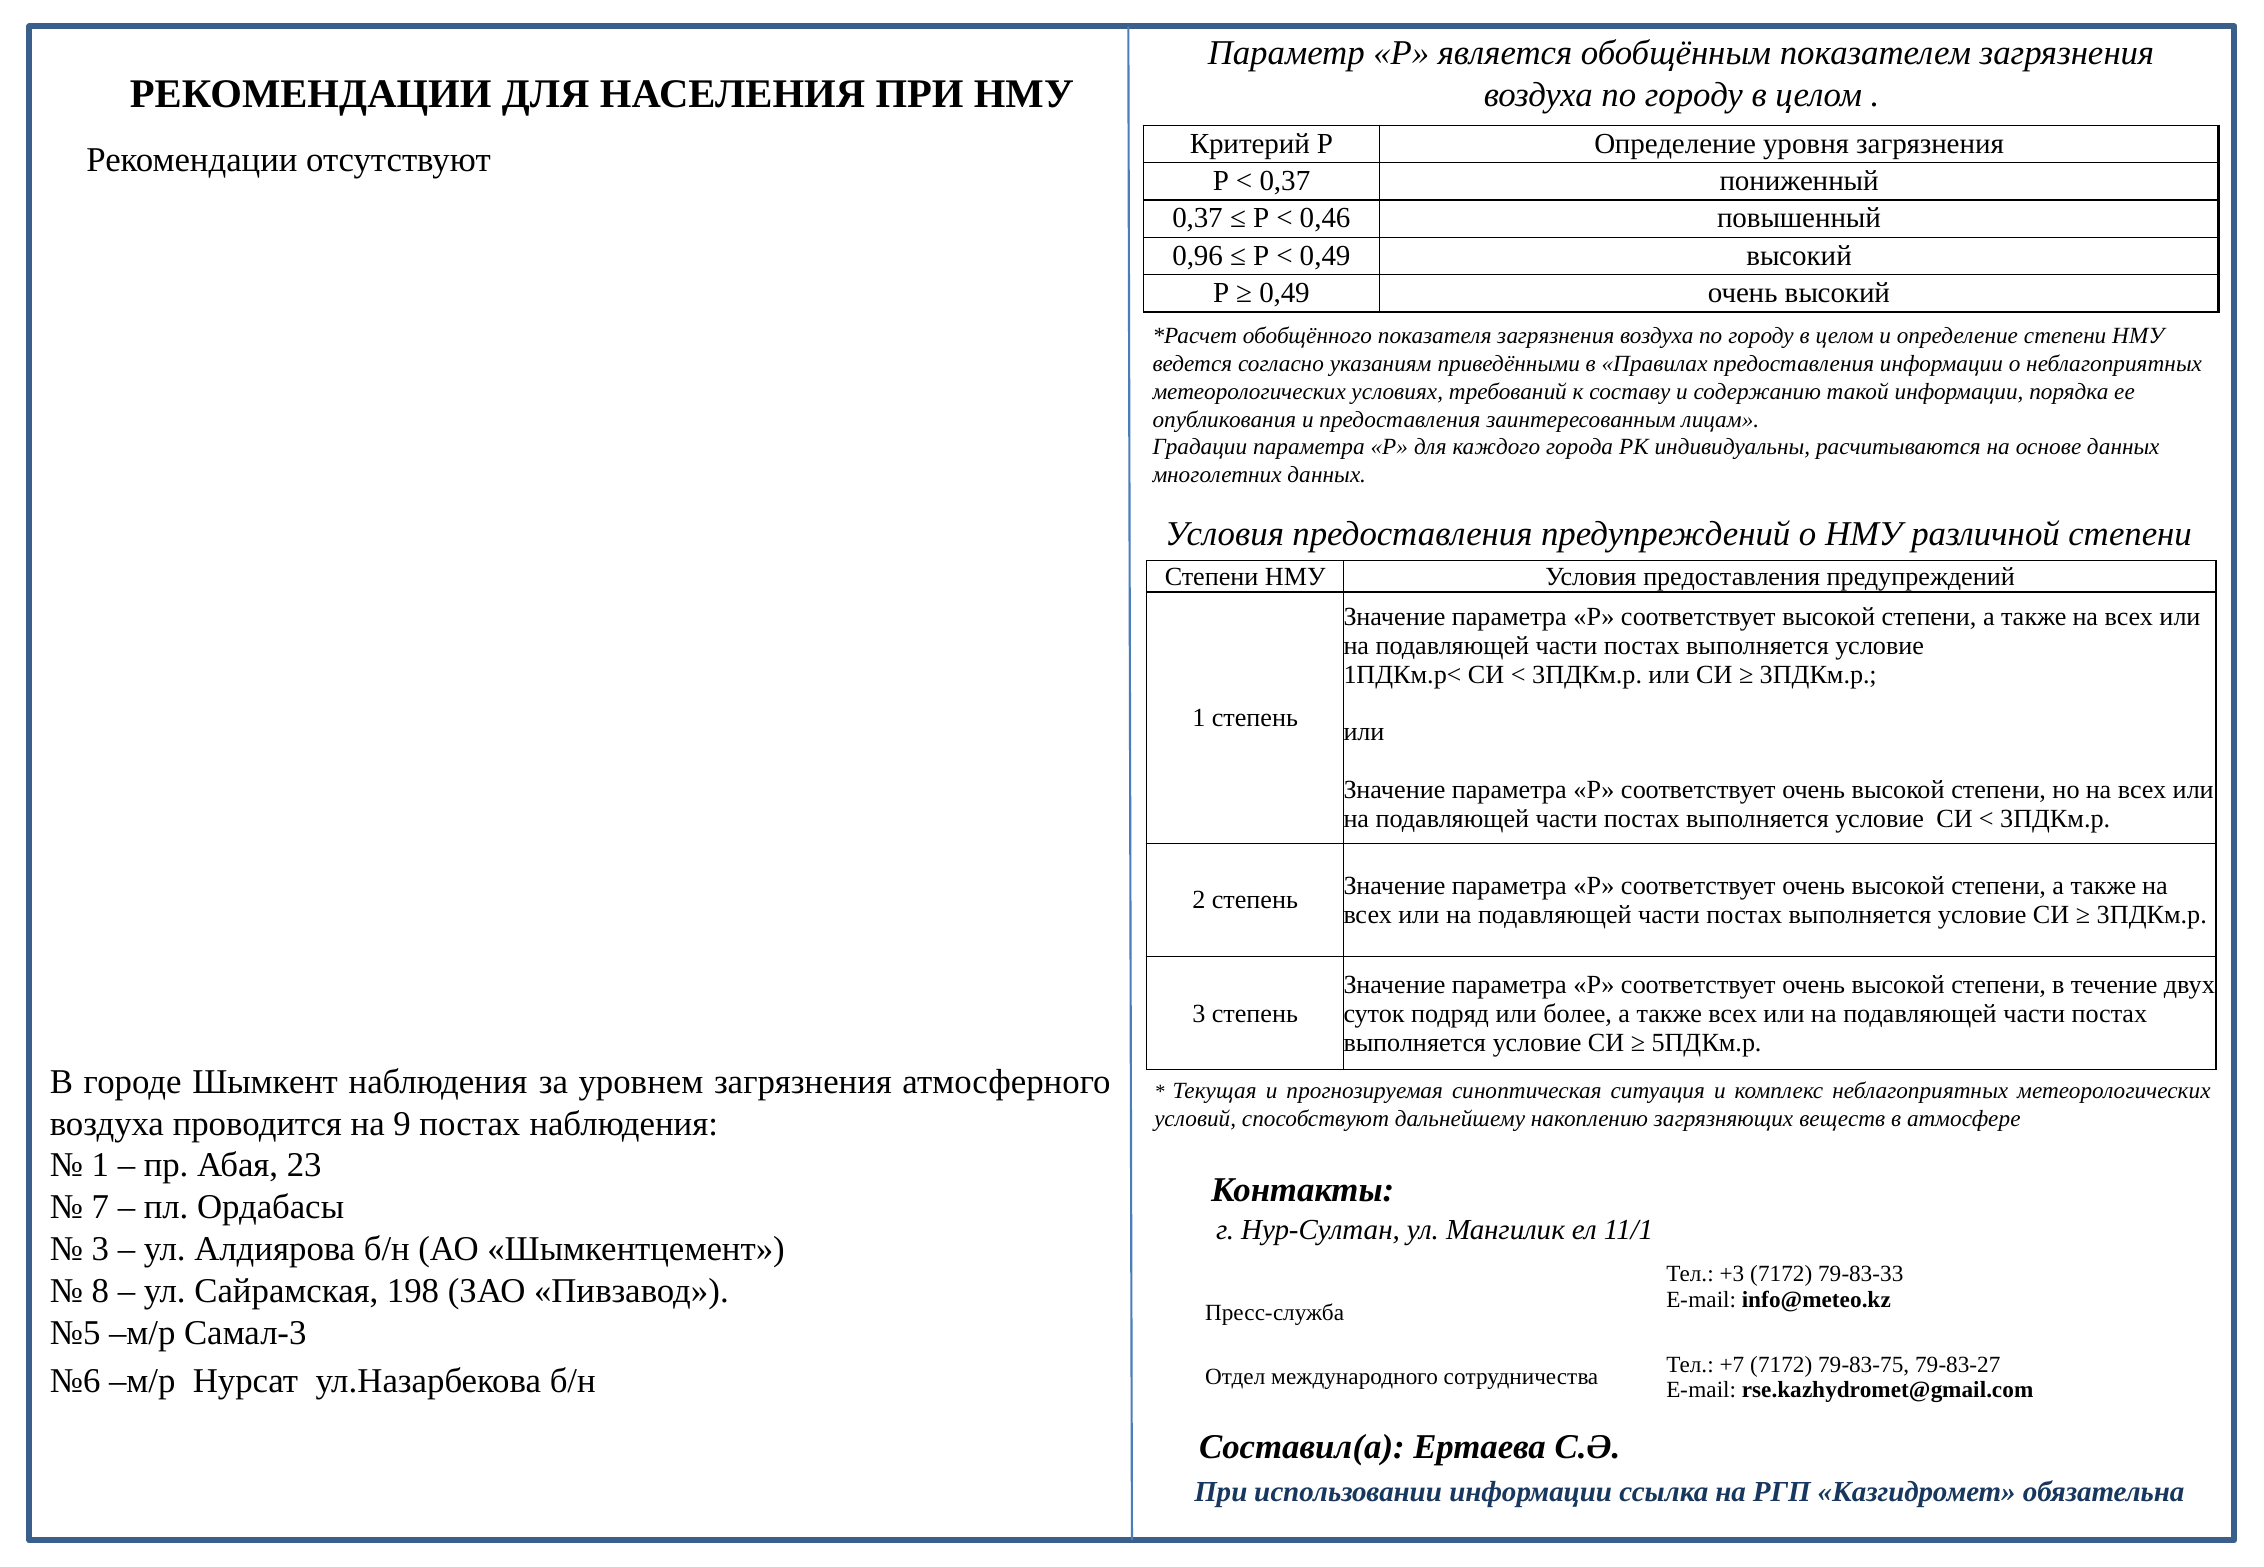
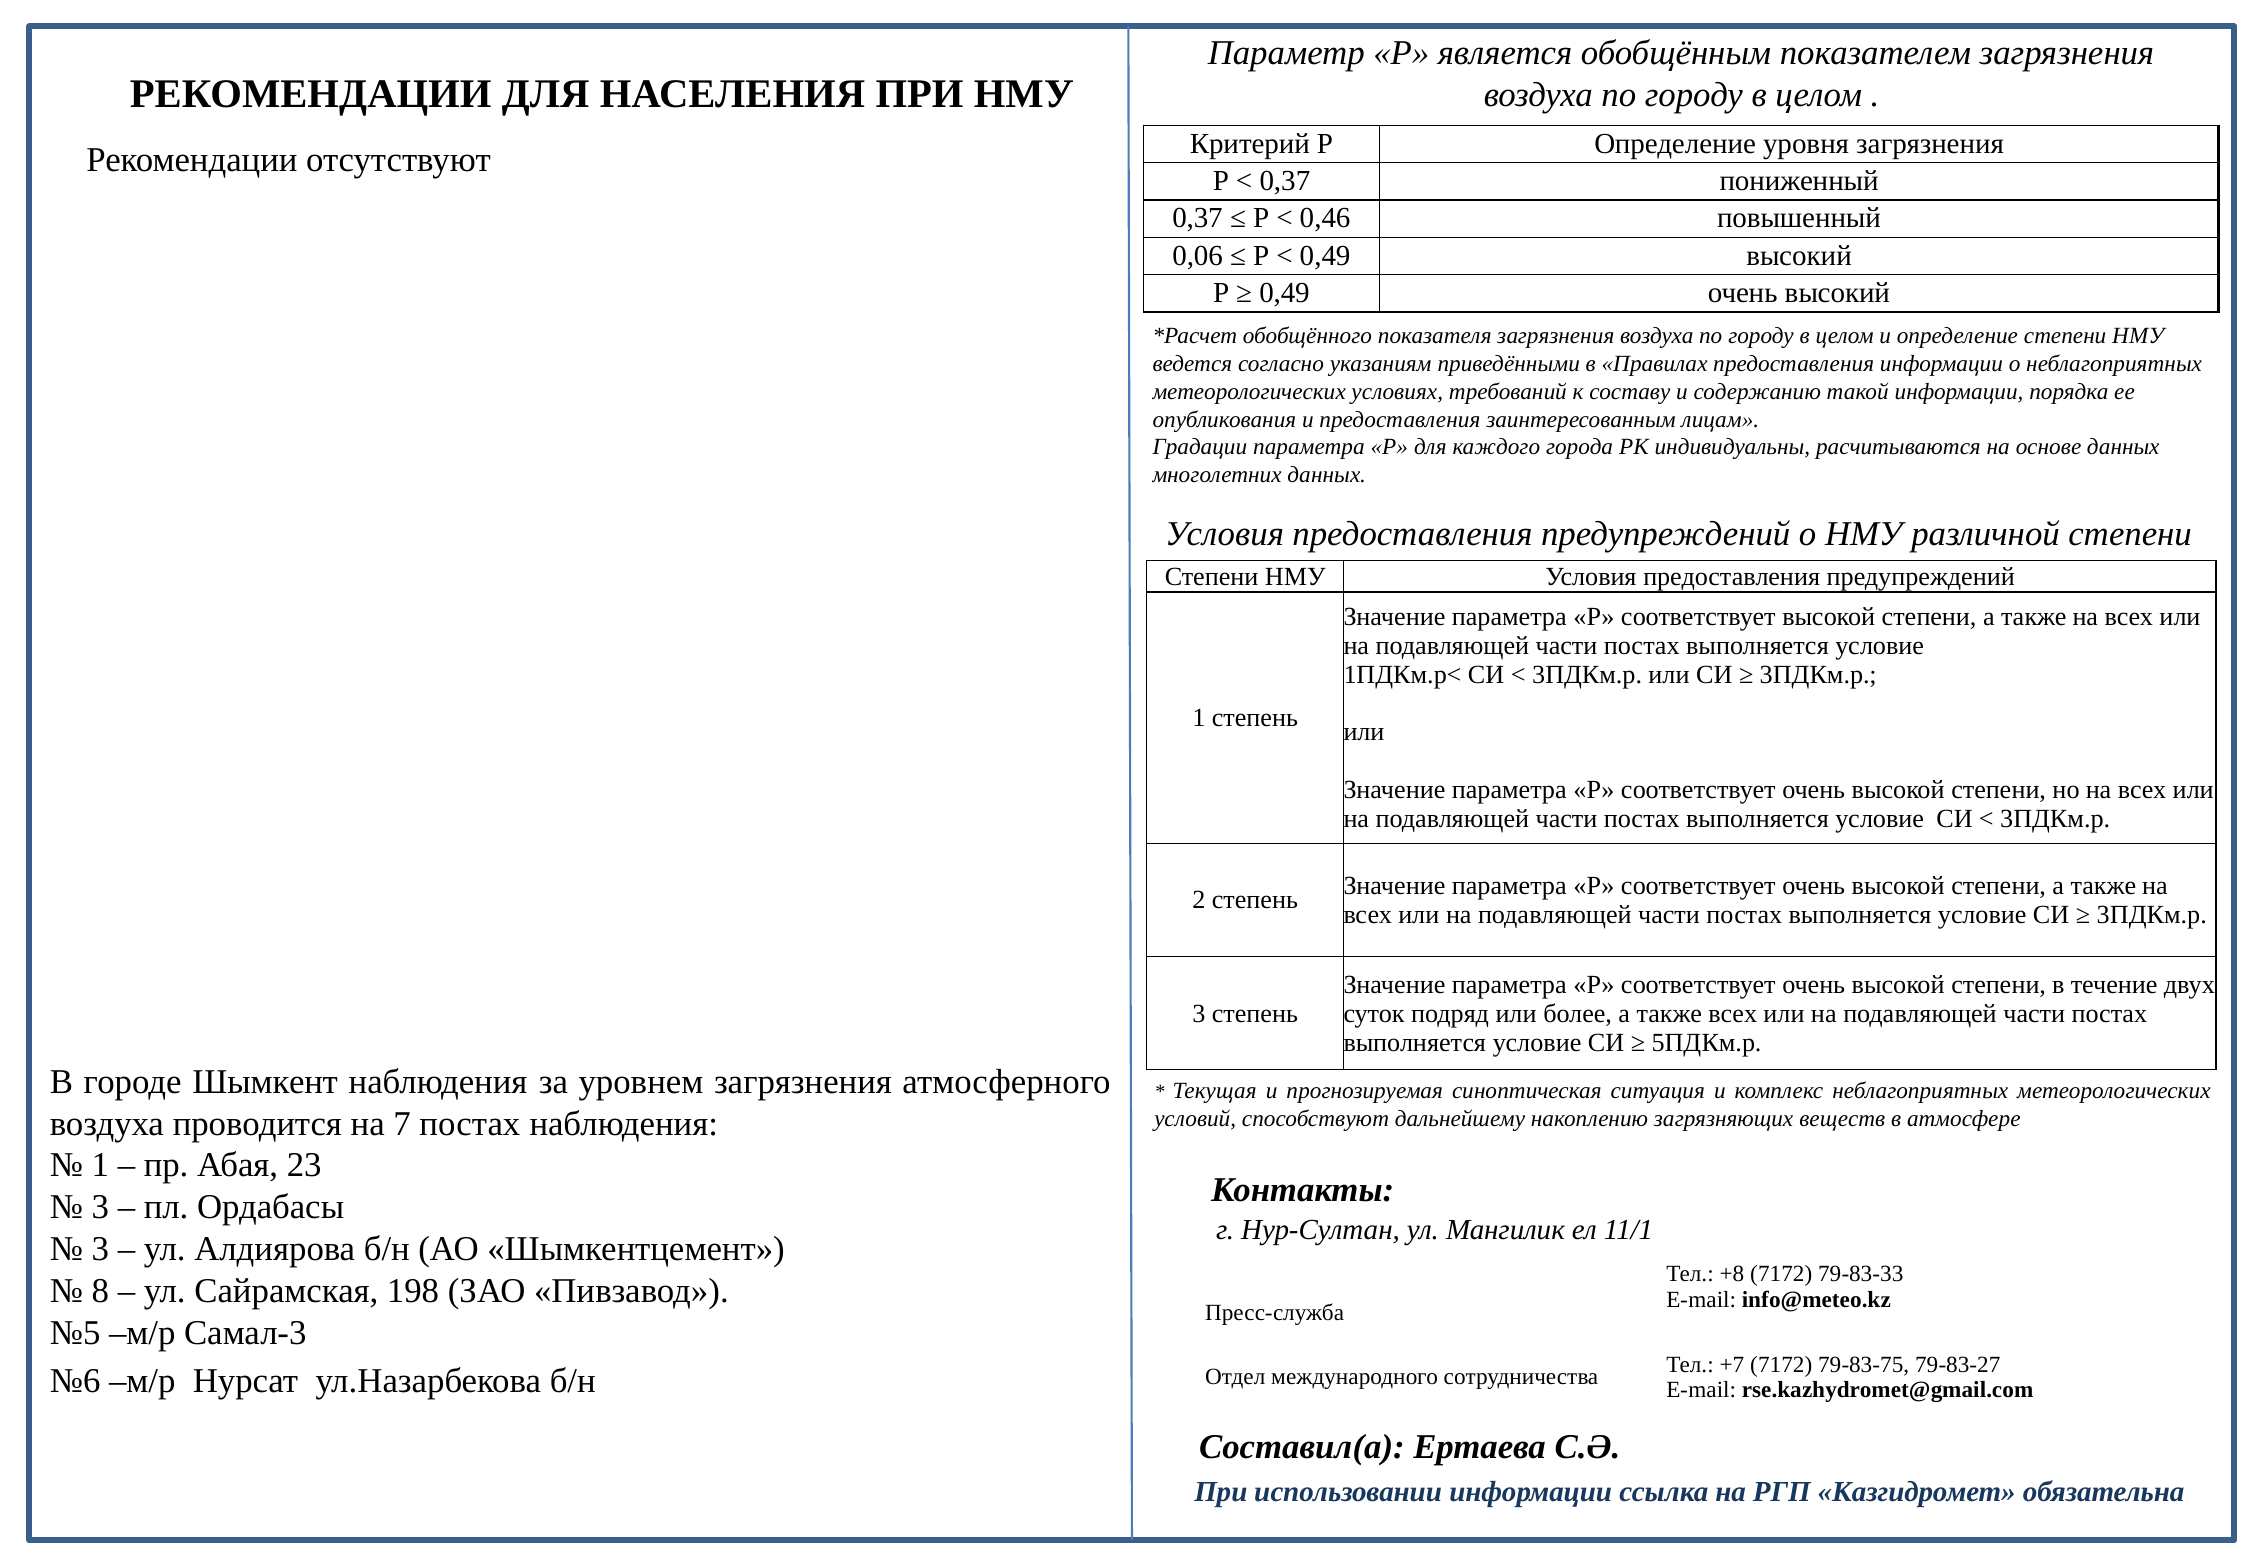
0,96: 0,96 -> 0,06 (1198, 256)
9: 9 -> 7 (402, 1124)
7: 7 -> 3 (100, 1207)
+3: +3 -> +8 (1732, 1274)
